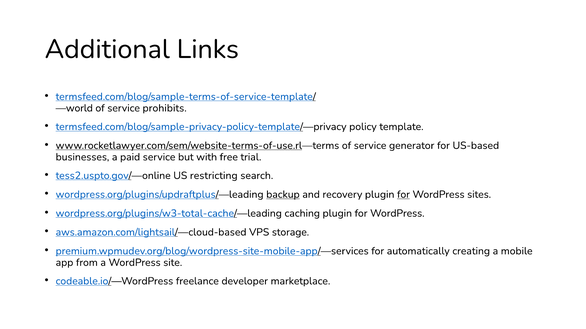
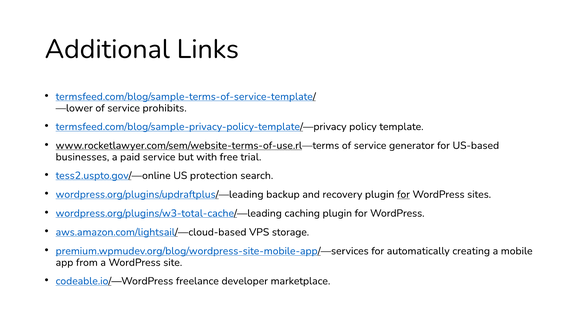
—world: —world -> —lower (74, 108)
restricting: restricting -> protection (214, 176)
backup underline: present -> none (283, 195)
